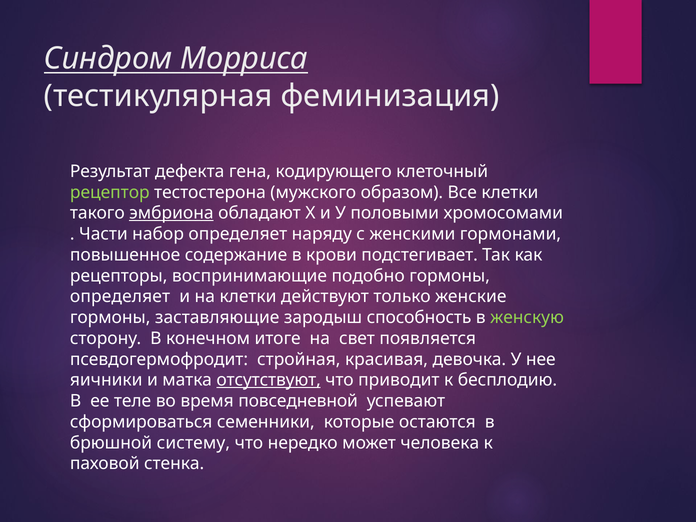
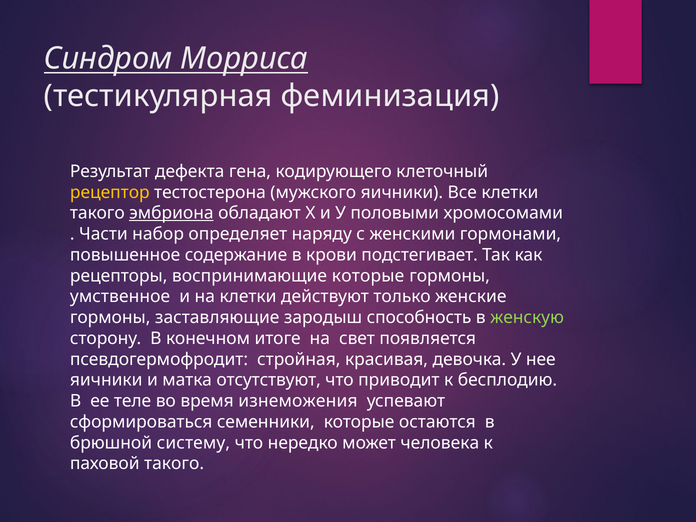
рецептор colour: light green -> yellow (110, 192)
мужского образом: образом -> яичники (402, 192)
воспринимающие подобно: подобно -> которые (368, 276)
определяет: определяет -> умственное (120, 297)
отсутствуют underline: present -> none (269, 380)
повседневной: повседневной -> изнеможения (298, 401)
паховой стенка: стенка -> такого (174, 464)
